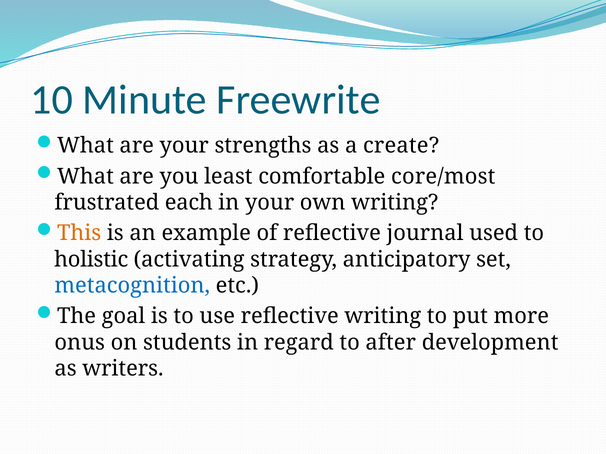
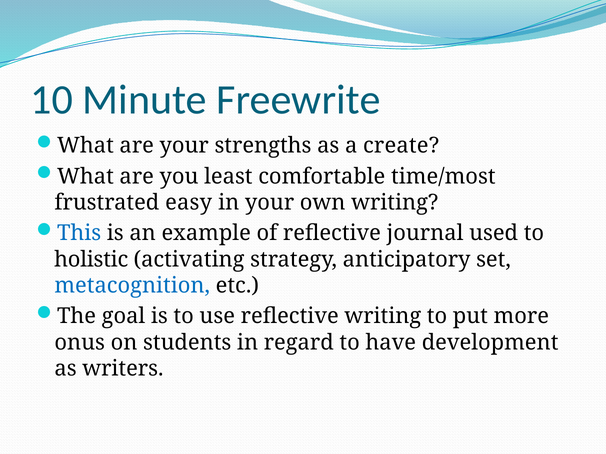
core/most: core/most -> time/most (443, 177)
each: each -> easy (189, 203)
This colour: orange -> blue (79, 233)
after: after -> have (391, 343)
